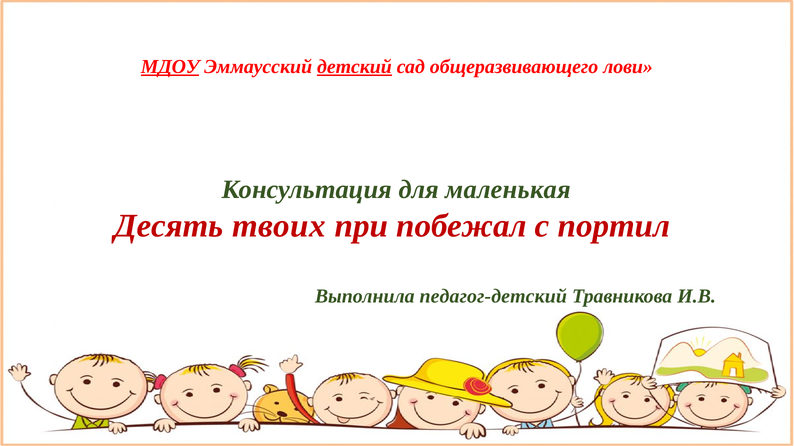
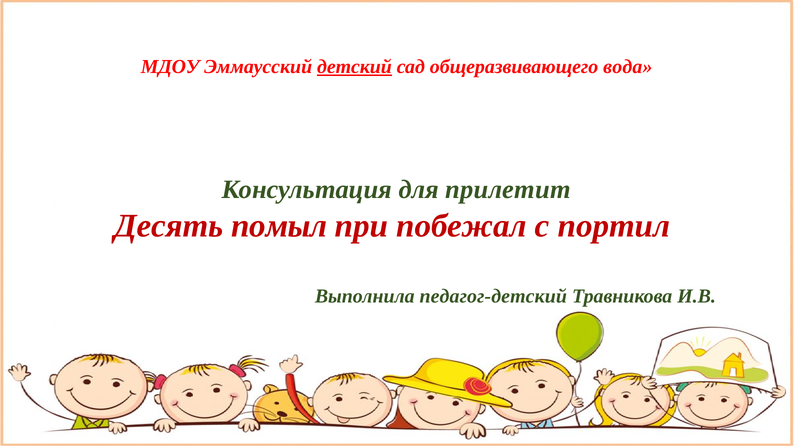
МДОУ underline: present -> none (170, 67)
лови: лови -> вода (628, 67)
маленькая: маленькая -> прилетит (508, 190)
твоих: твоих -> помыл (279, 226)
